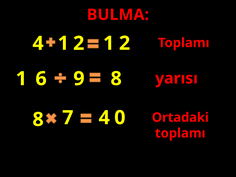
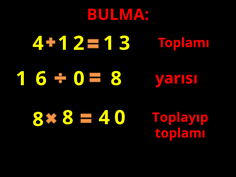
1 2: 2 -> 3 (125, 43)
9: 9 -> 0 (79, 79)
Ortadaki: Ortadaki -> Toplayıp (180, 117)
8 7: 7 -> 8 (68, 118)
